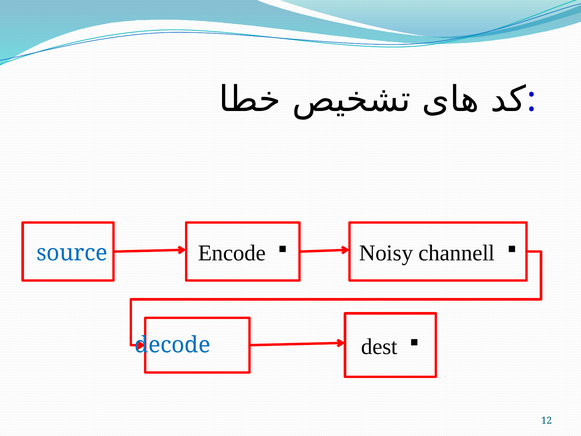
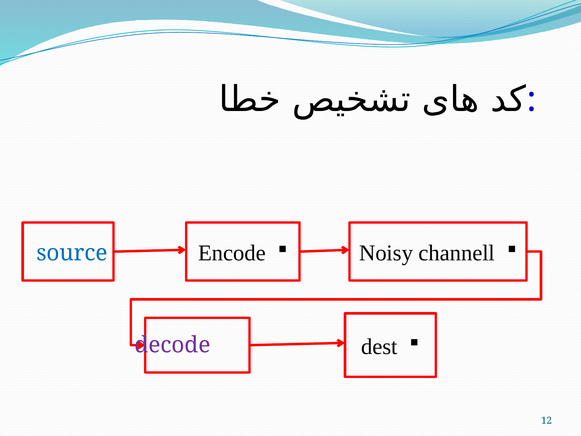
decode colour: blue -> purple (172, 345)
